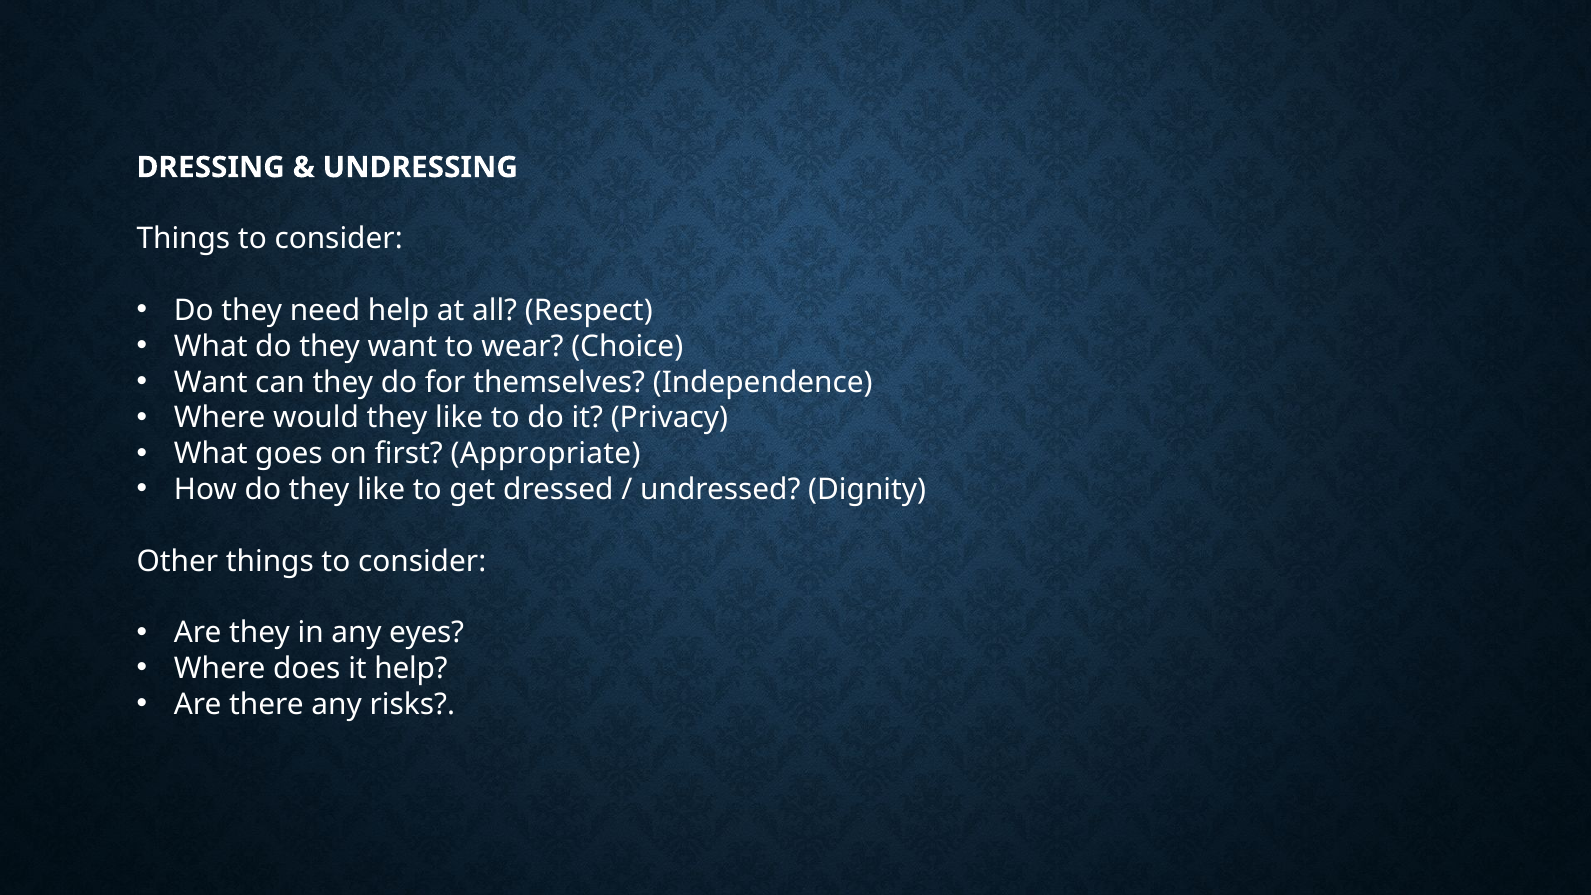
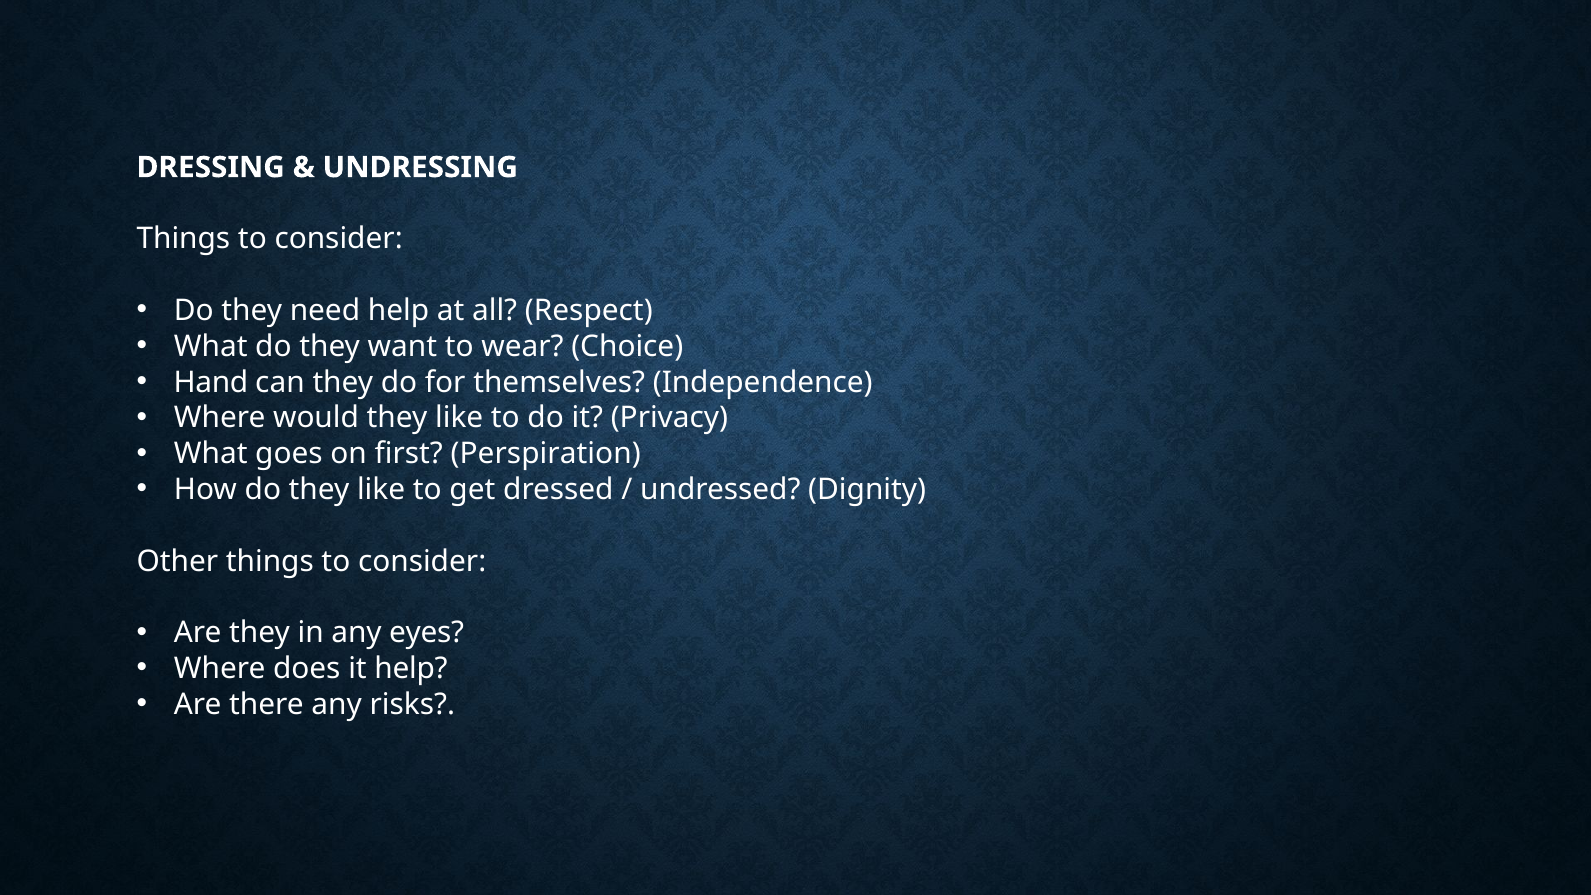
Want: Want -> Hand (211, 382)
Appropriate: Appropriate -> Perspiration (546, 454)
